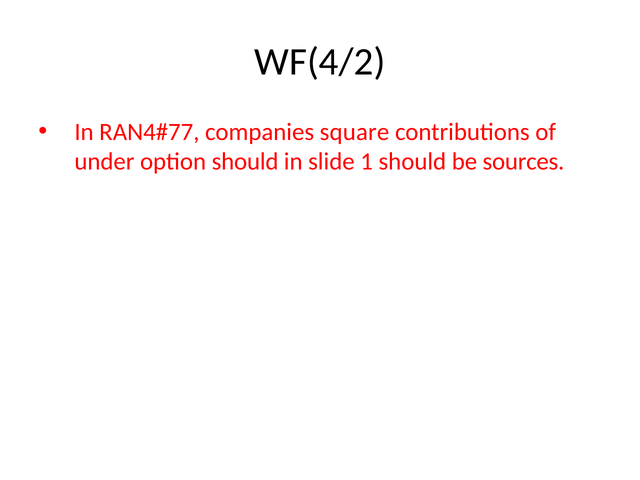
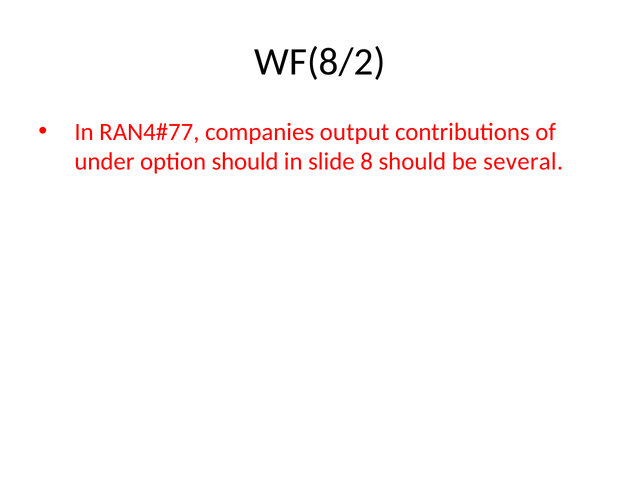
WF(4/2: WF(4/2 -> WF(8/2 (320, 62)
square: square -> output (355, 132)
1: 1 -> 8 (367, 162)
sources: sources -> several (523, 162)
